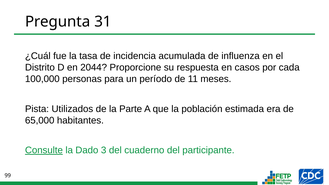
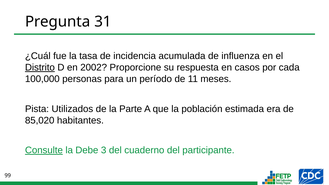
Distrito underline: none -> present (40, 68)
2044: 2044 -> 2002 (94, 68)
65,000: 65,000 -> 85,020 (40, 120)
Dado: Dado -> Debe (87, 150)
